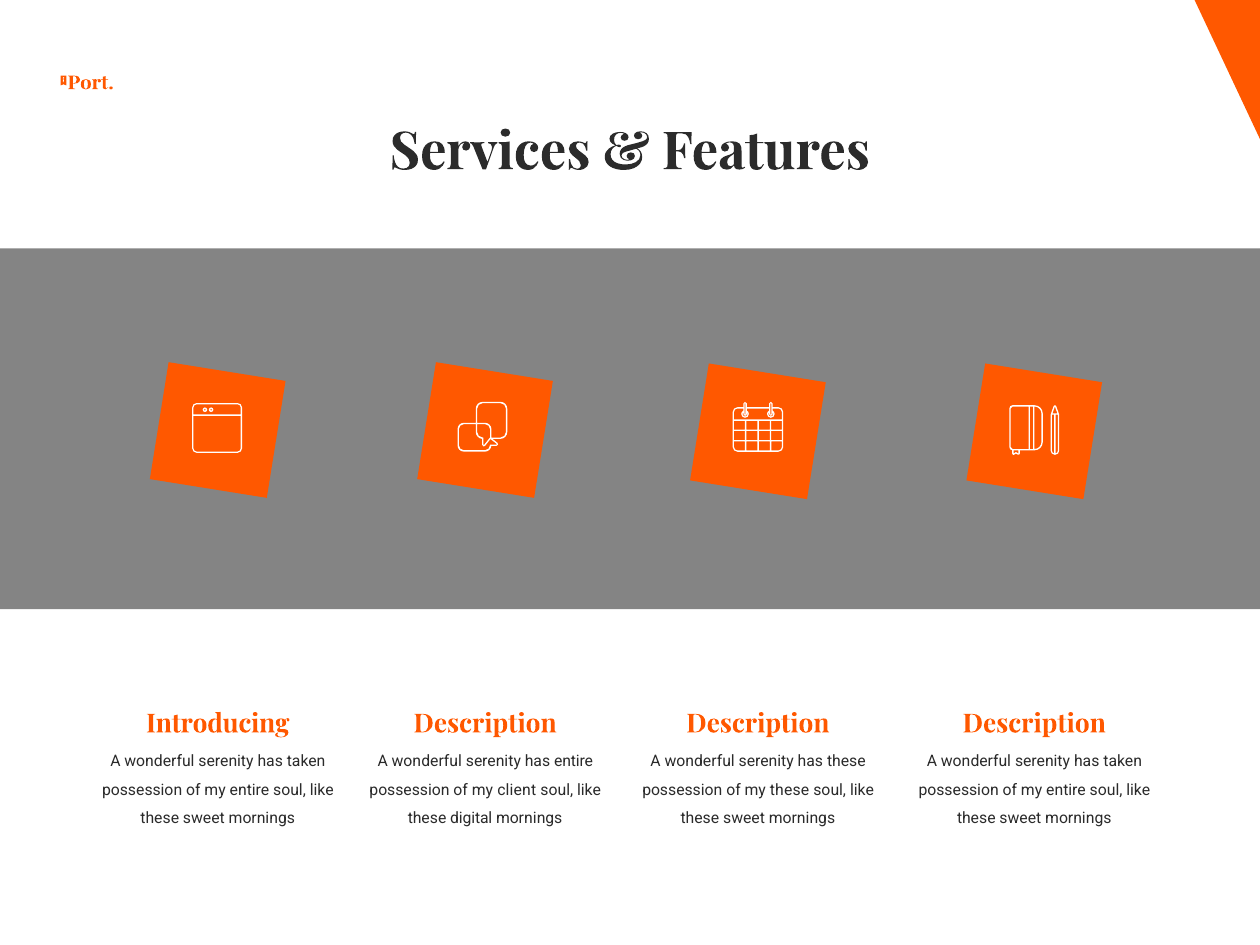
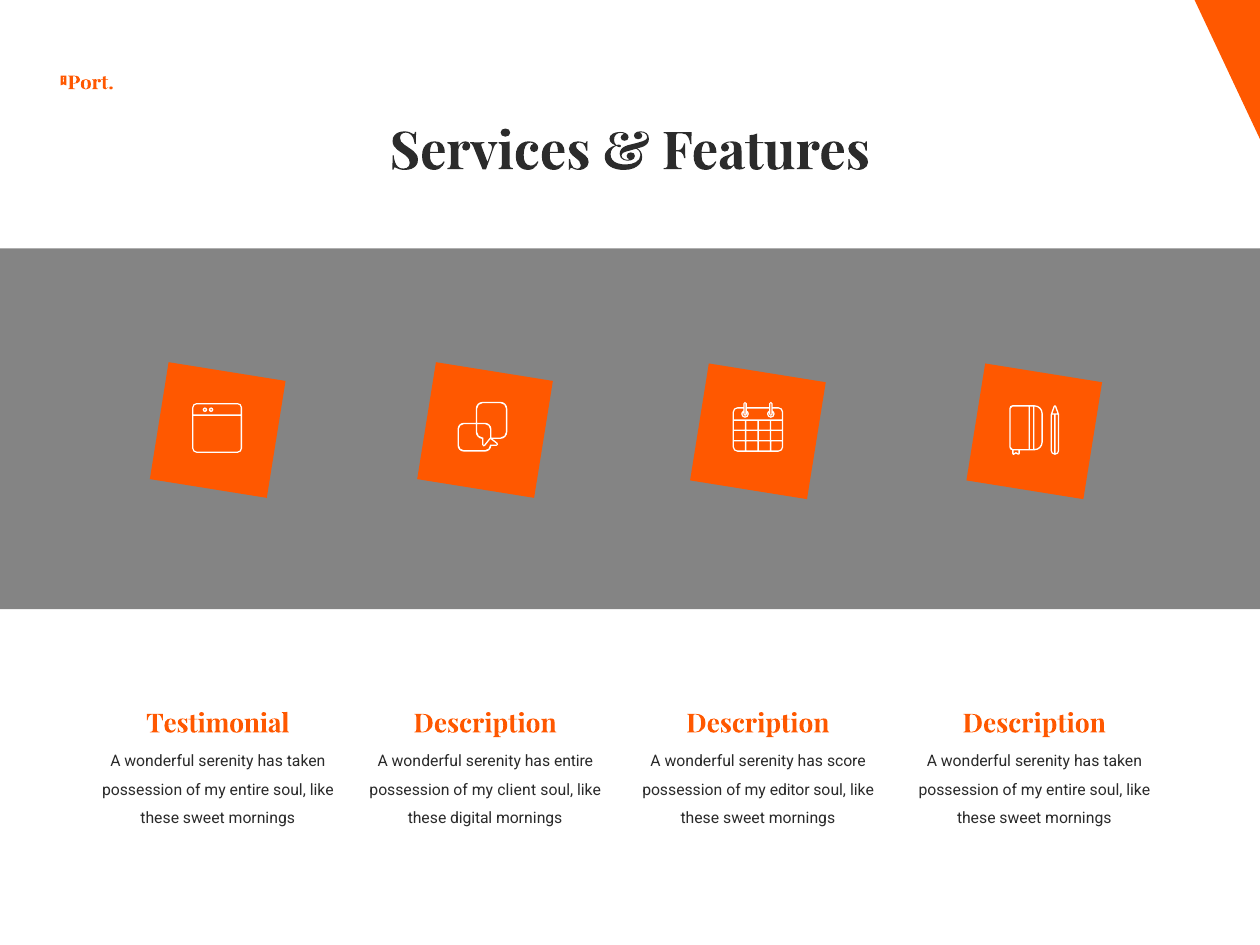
Introducing: Introducing -> Testimonial (218, 724)
has these: these -> score (846, 761)
my these: these -> editor (790, 790)
